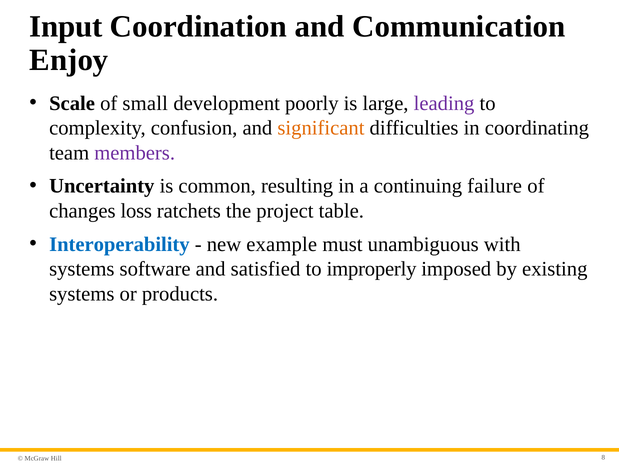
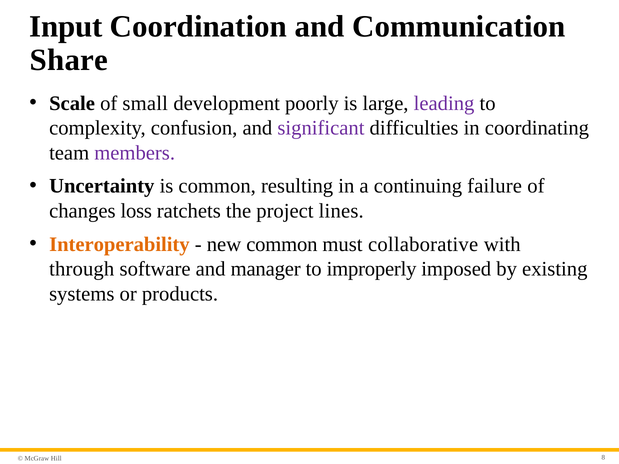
Enjoy: Enjoy -> Share (69, 60)
significant colour: orange -> purple (321, 128)
table: table -> lines (341, 211)
Interoperability colour: blue -> orange (119, 244)
new example: example -> common (282, 244)
unambiguous: unambiguous -> collaborative (423, 244)
systems: systems -> through (82, 269)
satisfied: satisfied -> manager (266, 269)
